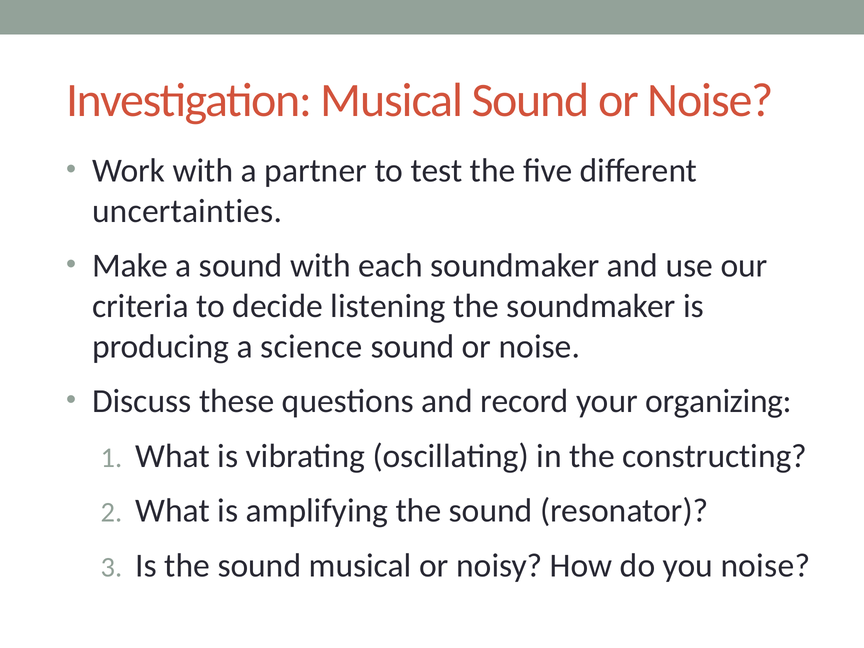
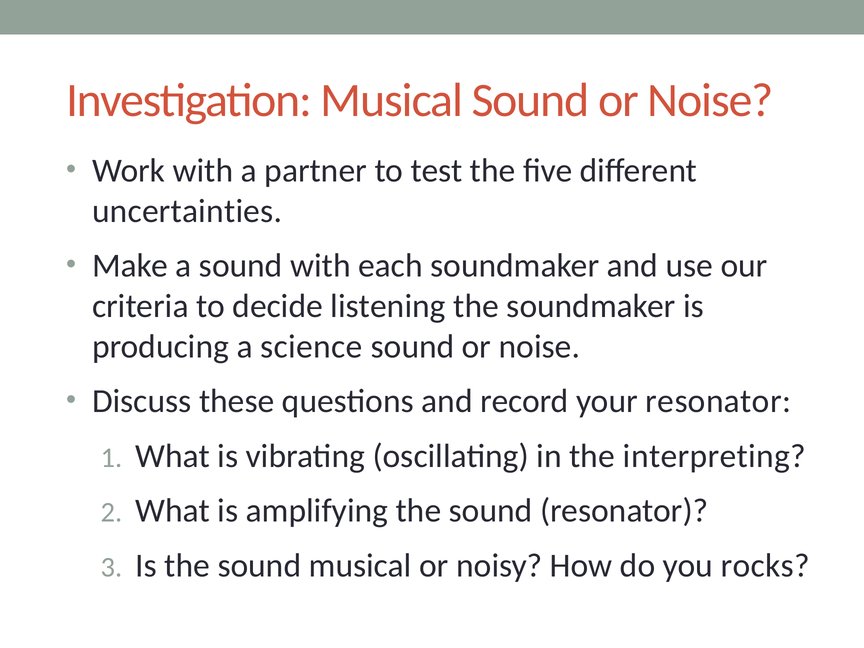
your organizing: organizing -> resonator (718, 401)
constructing: constructing -> interpreting (714, 456)
you noise: noise -> rocks (765, 566)
